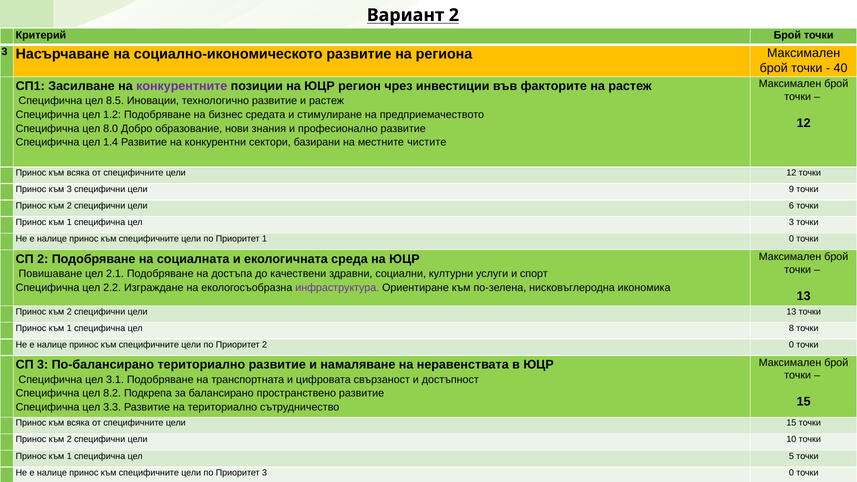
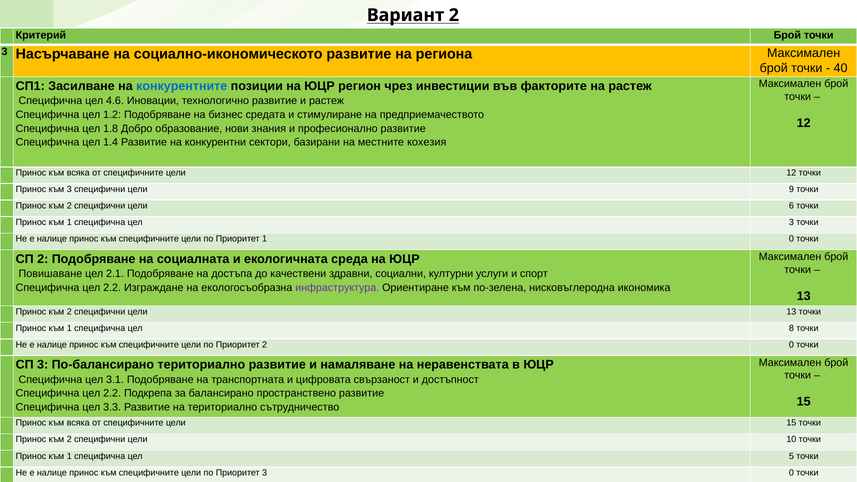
конкурентните colour: purple -> blue (182, 86)
8.5: 8.5 -> 4.6 (115, 101)
8.0: 8.0 -> 1.8 (111, 129)
чистите: чистите -> кохезия (427, 142)
8.2: 8.2 -> 2.2 (112, 394)
